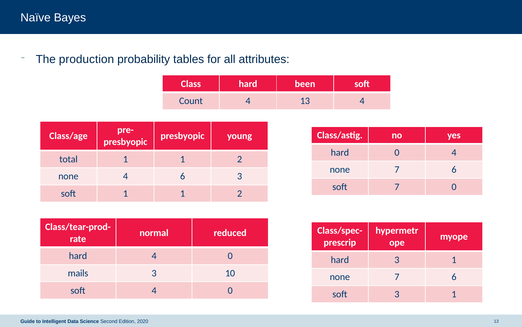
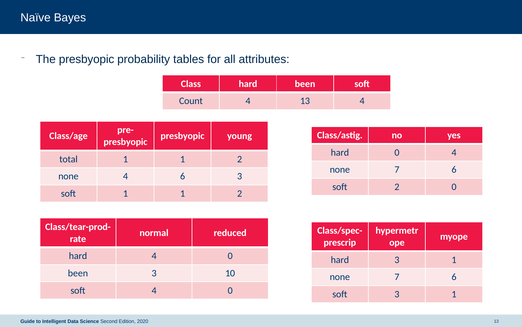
The production: production -> presbyopic (87, 59)
soft 7: 7 -> 2 (397, 186)
mails: mails -> been (78, 273)
